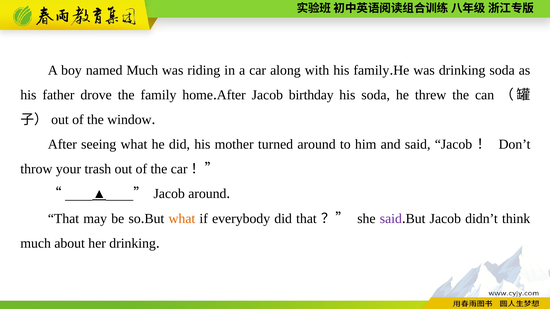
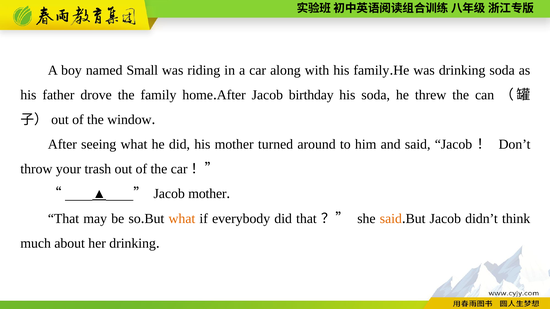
named Much: Much -> Small (142, 70)
Jacob around: around -> mother (207, 194)
said colour: purple -> orange (391, 219)
